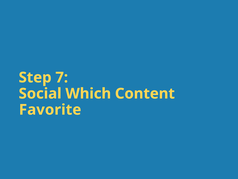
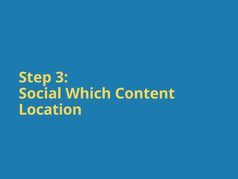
7: 7 -> 3 (62, 77)
Favorite: Favorite -> Location (50, 109)
